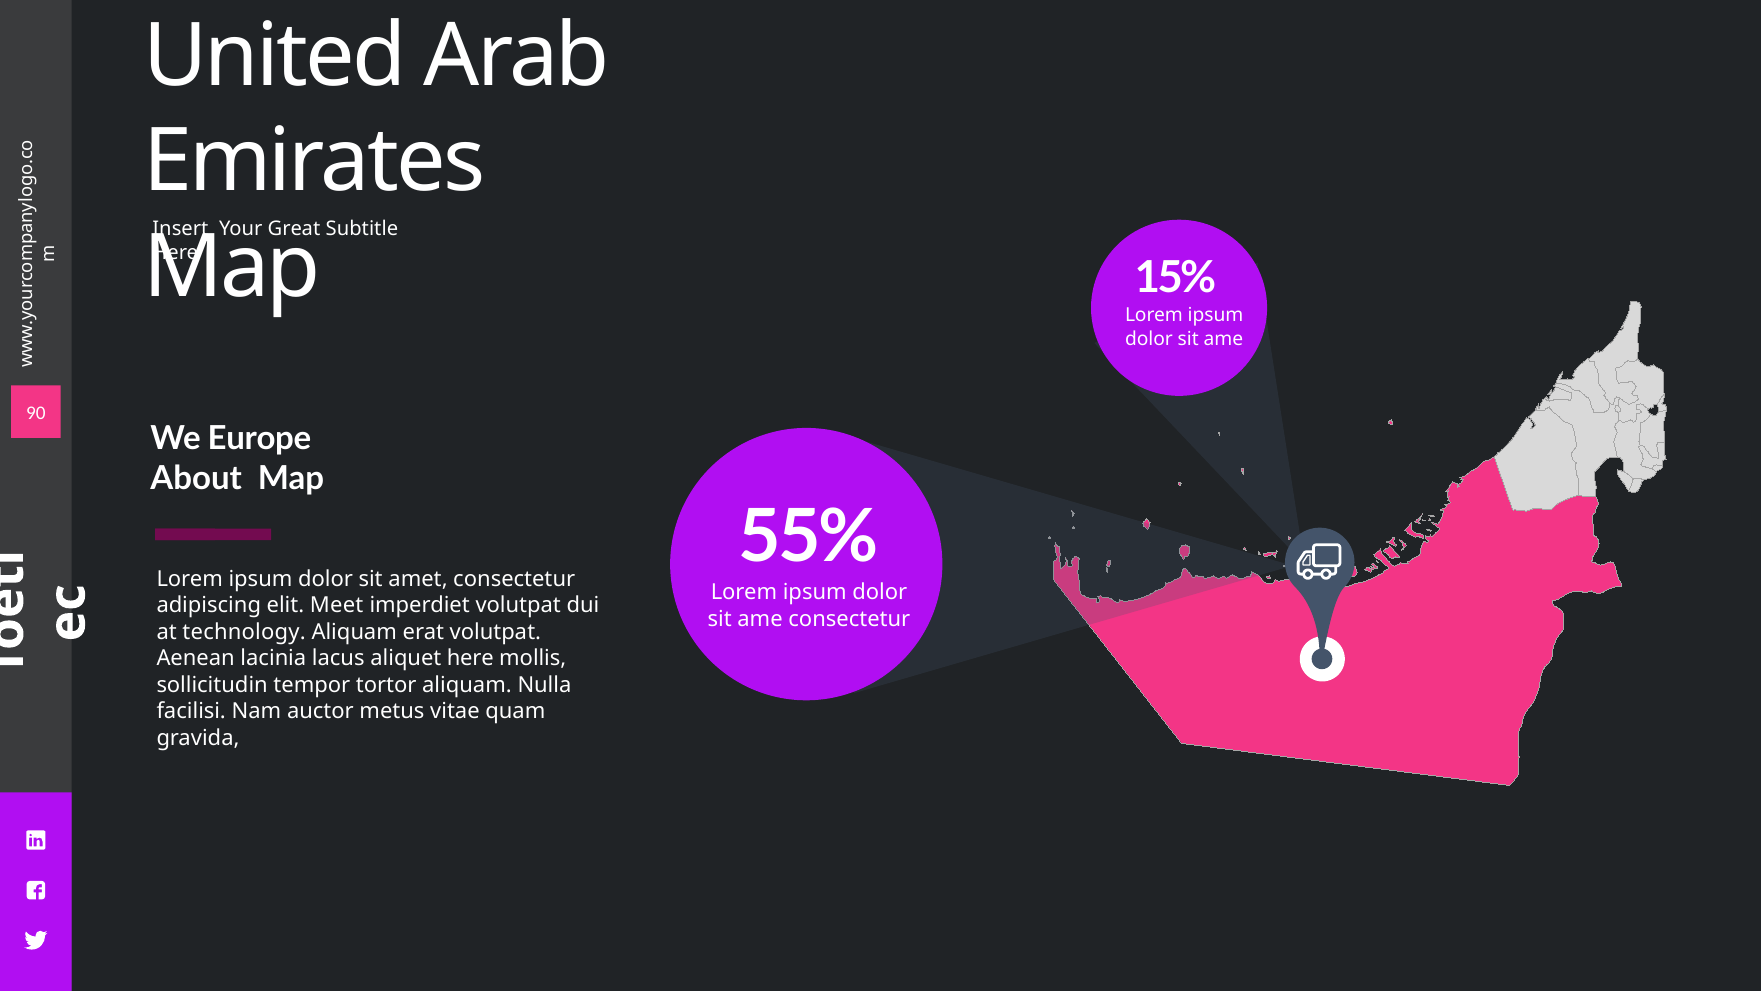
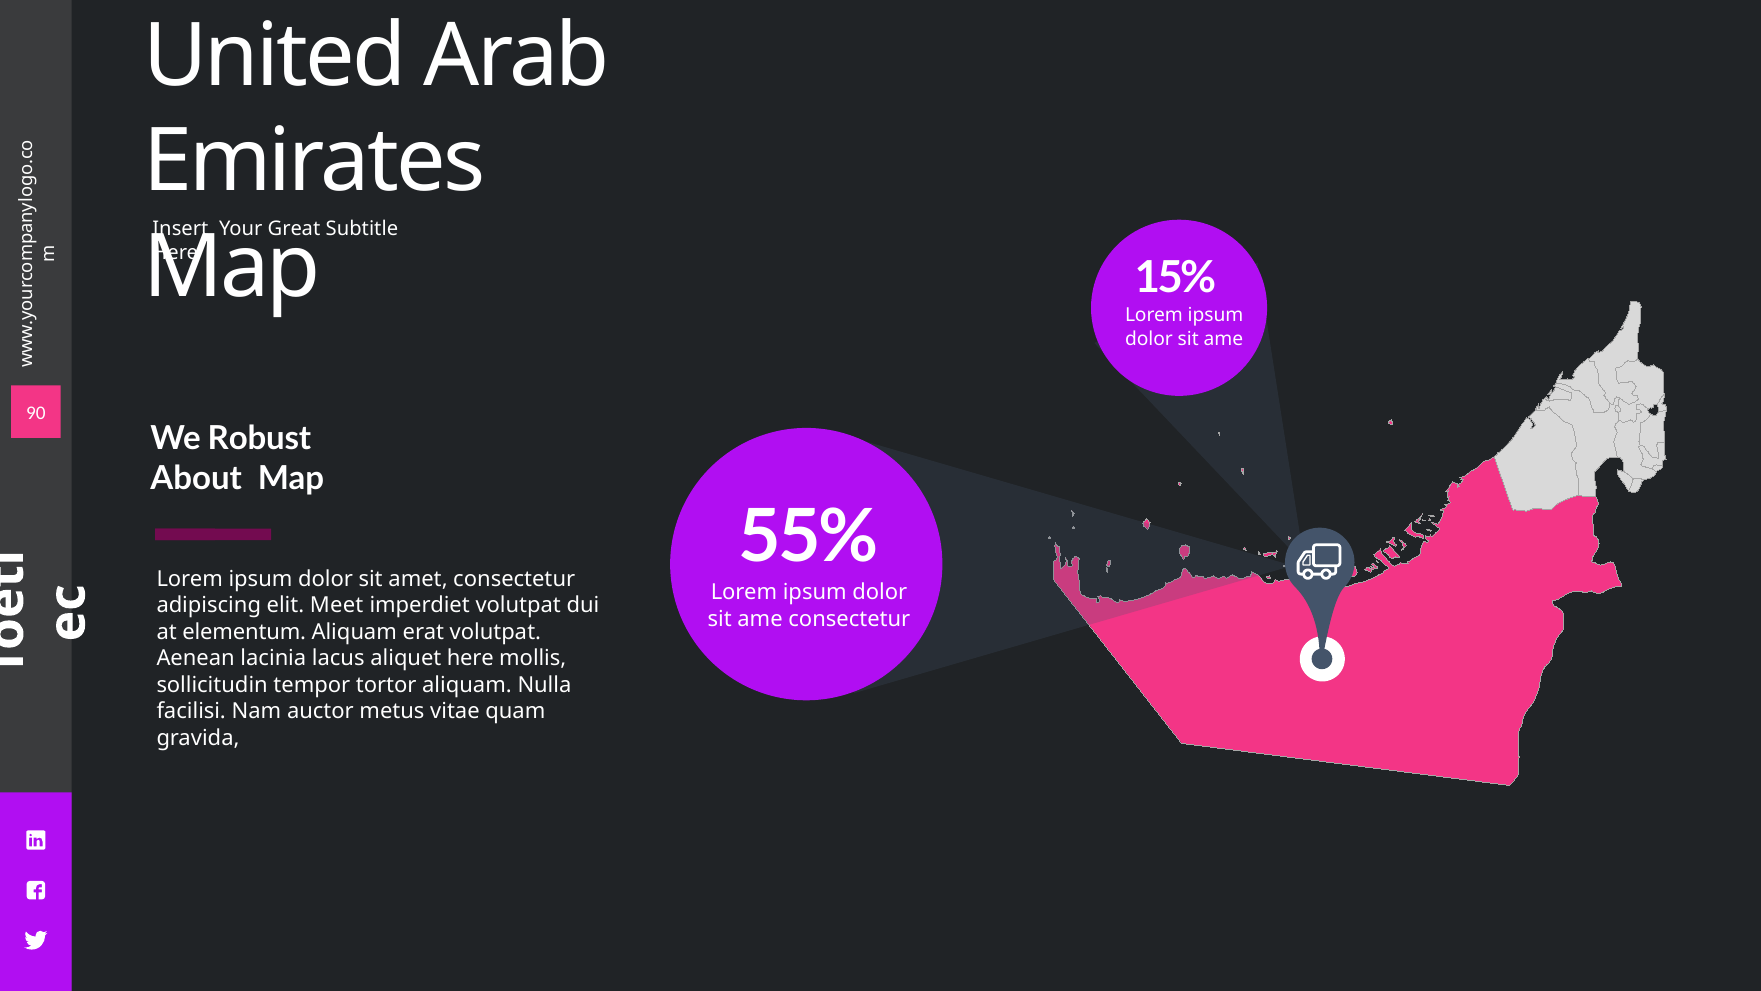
Europe: Europe -> Robust (259, 439)
technology: technology -> elementum (244, 632)
